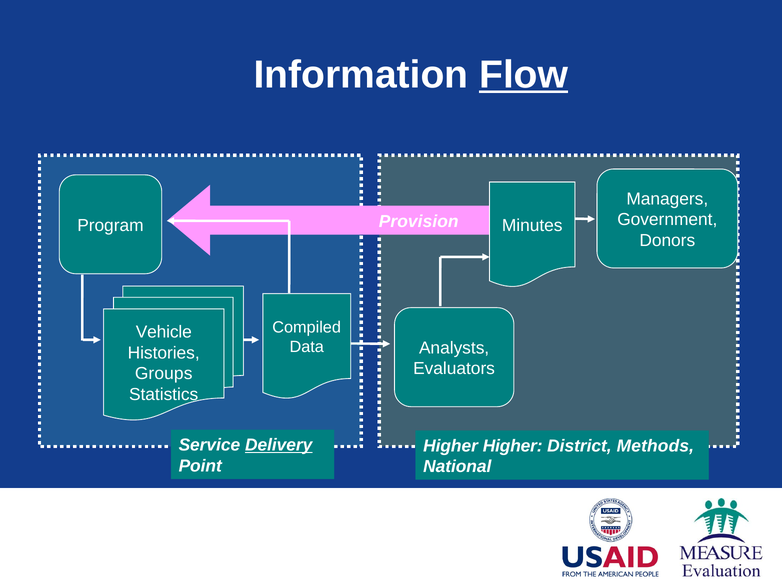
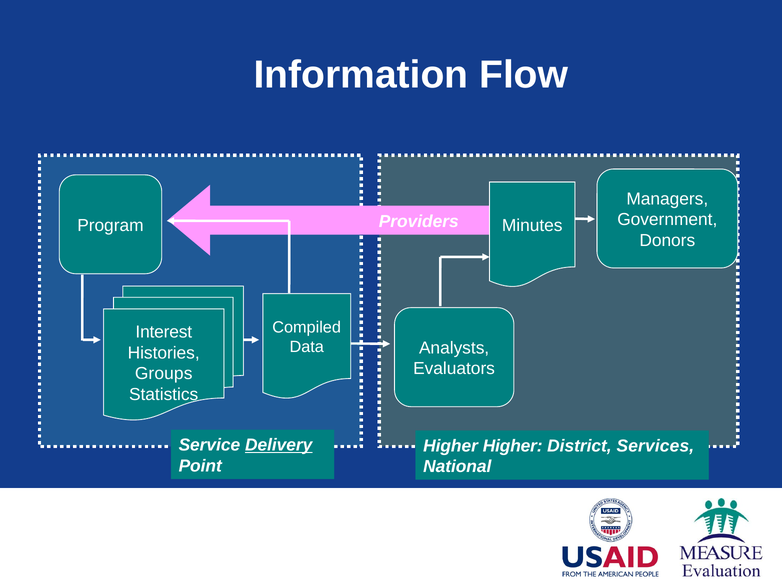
Flow underline: present -> none (524, 75)
Provision: Provision -> Providers (419, 222)
Vehicle: Vehicle -> Interest (164, 332)
Methods: Methods -> Services (655, 446)
